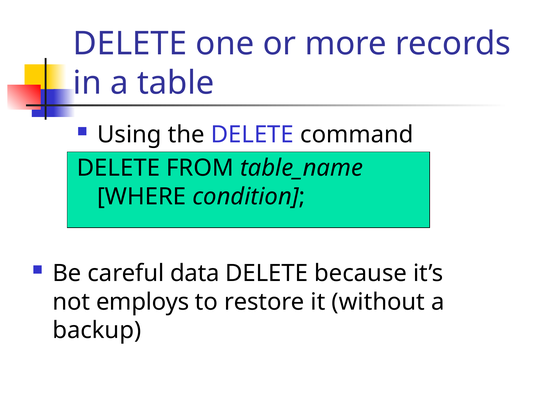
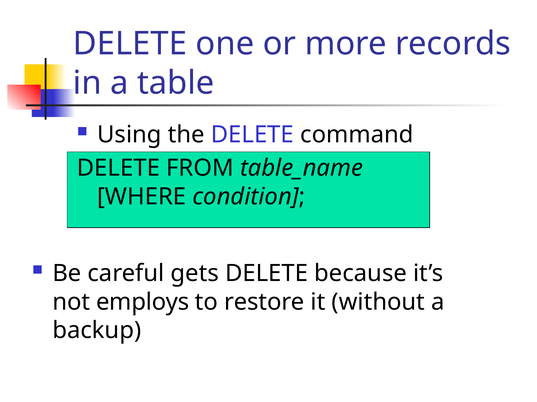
data: data -> gets (195, 274)
